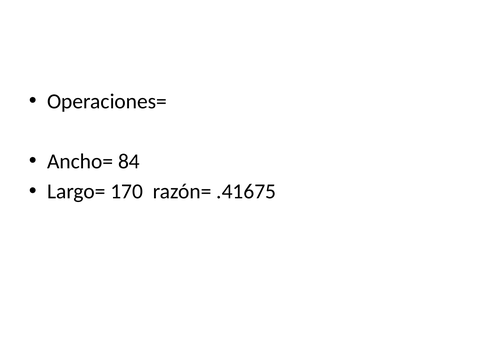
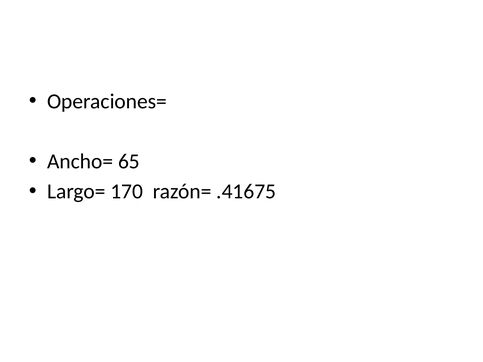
84: 84 -> 65 (129, 161)
